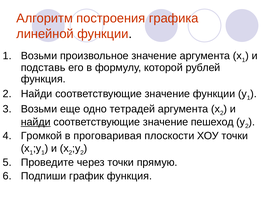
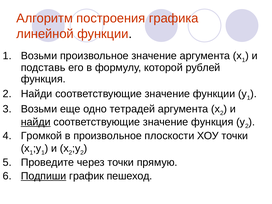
значение пешеход: пешеход -> функция (212, 122)
в проговаривая: проговаривая -> произвольное (108, 136)
Подпиши underline: none -> present (44, 176)
график функция: функция -> пешеход (129, 176)
